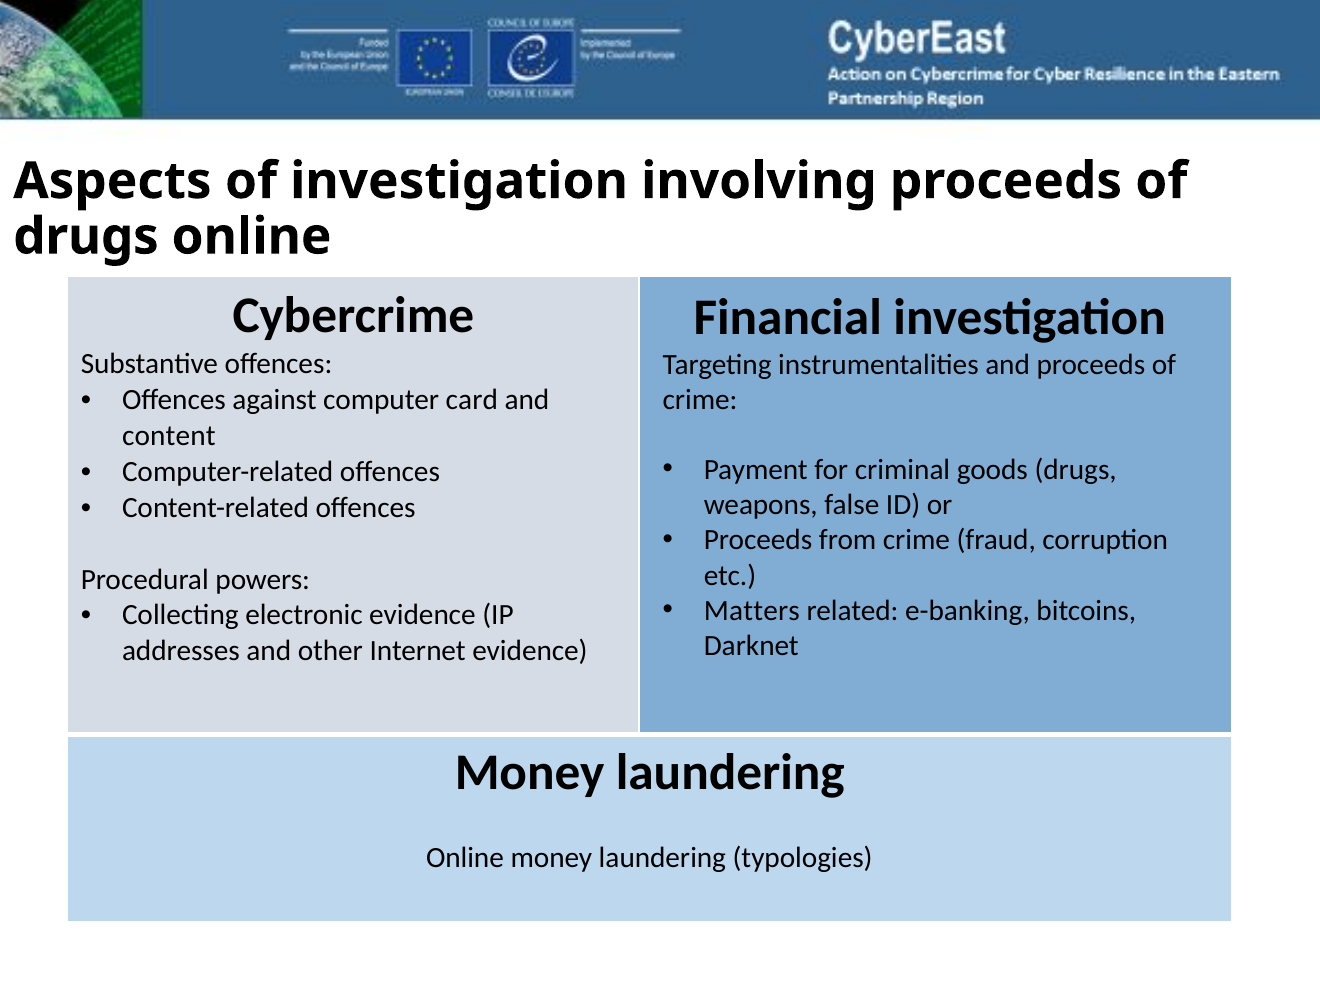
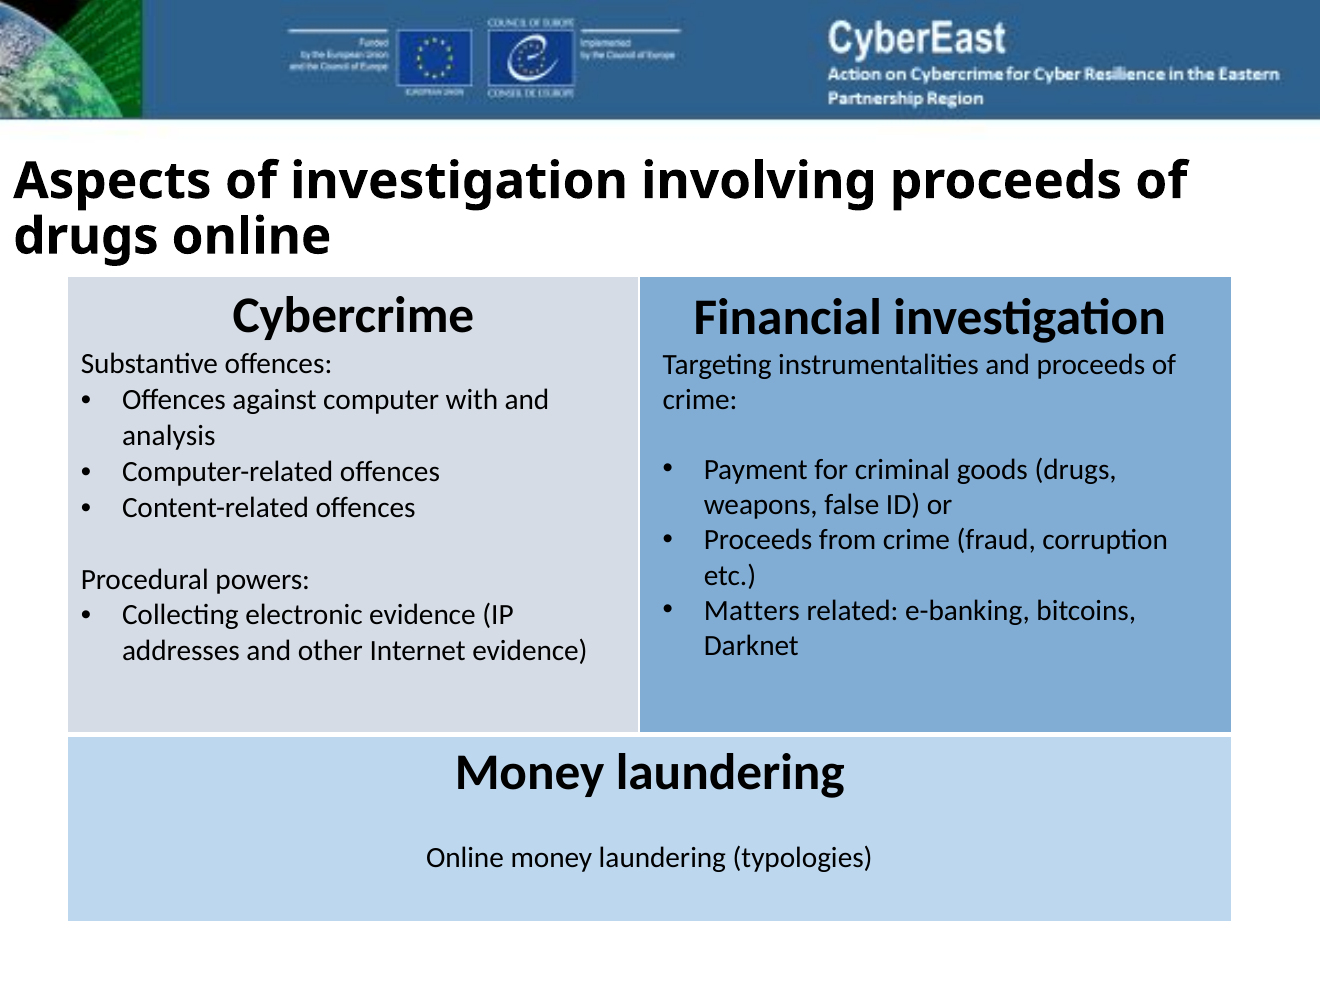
card: card -> with (472, 400)
content: content -> analysis (169, 436)
